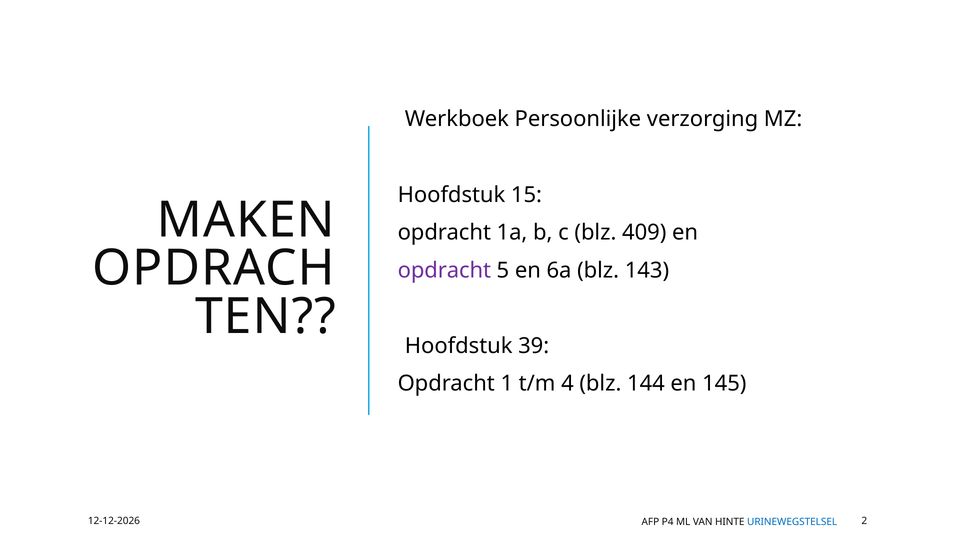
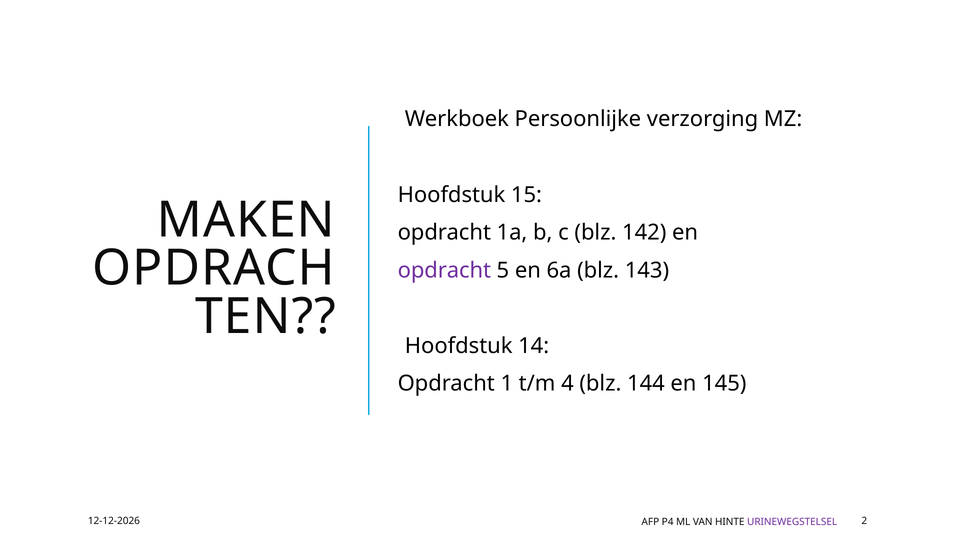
409: 409 -> 142 (644, 232)
39: 39 -> 14 (534, 346)
URINEWEGSTELSEL colour: blue -> purple (792, 522)
